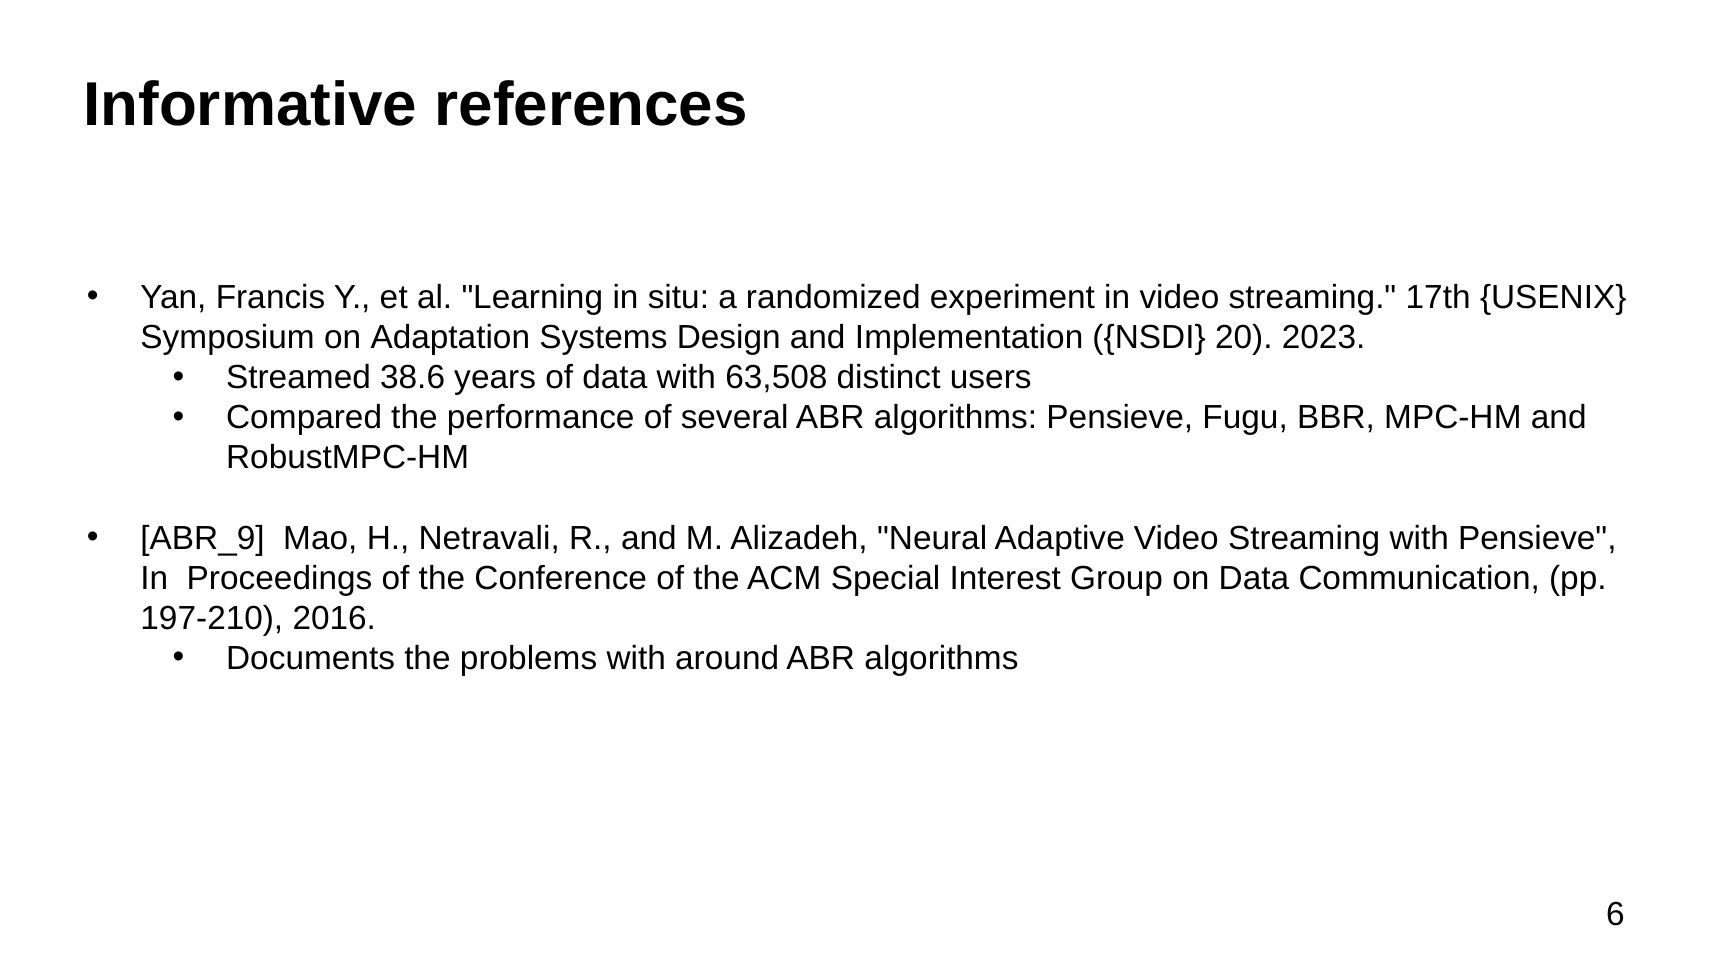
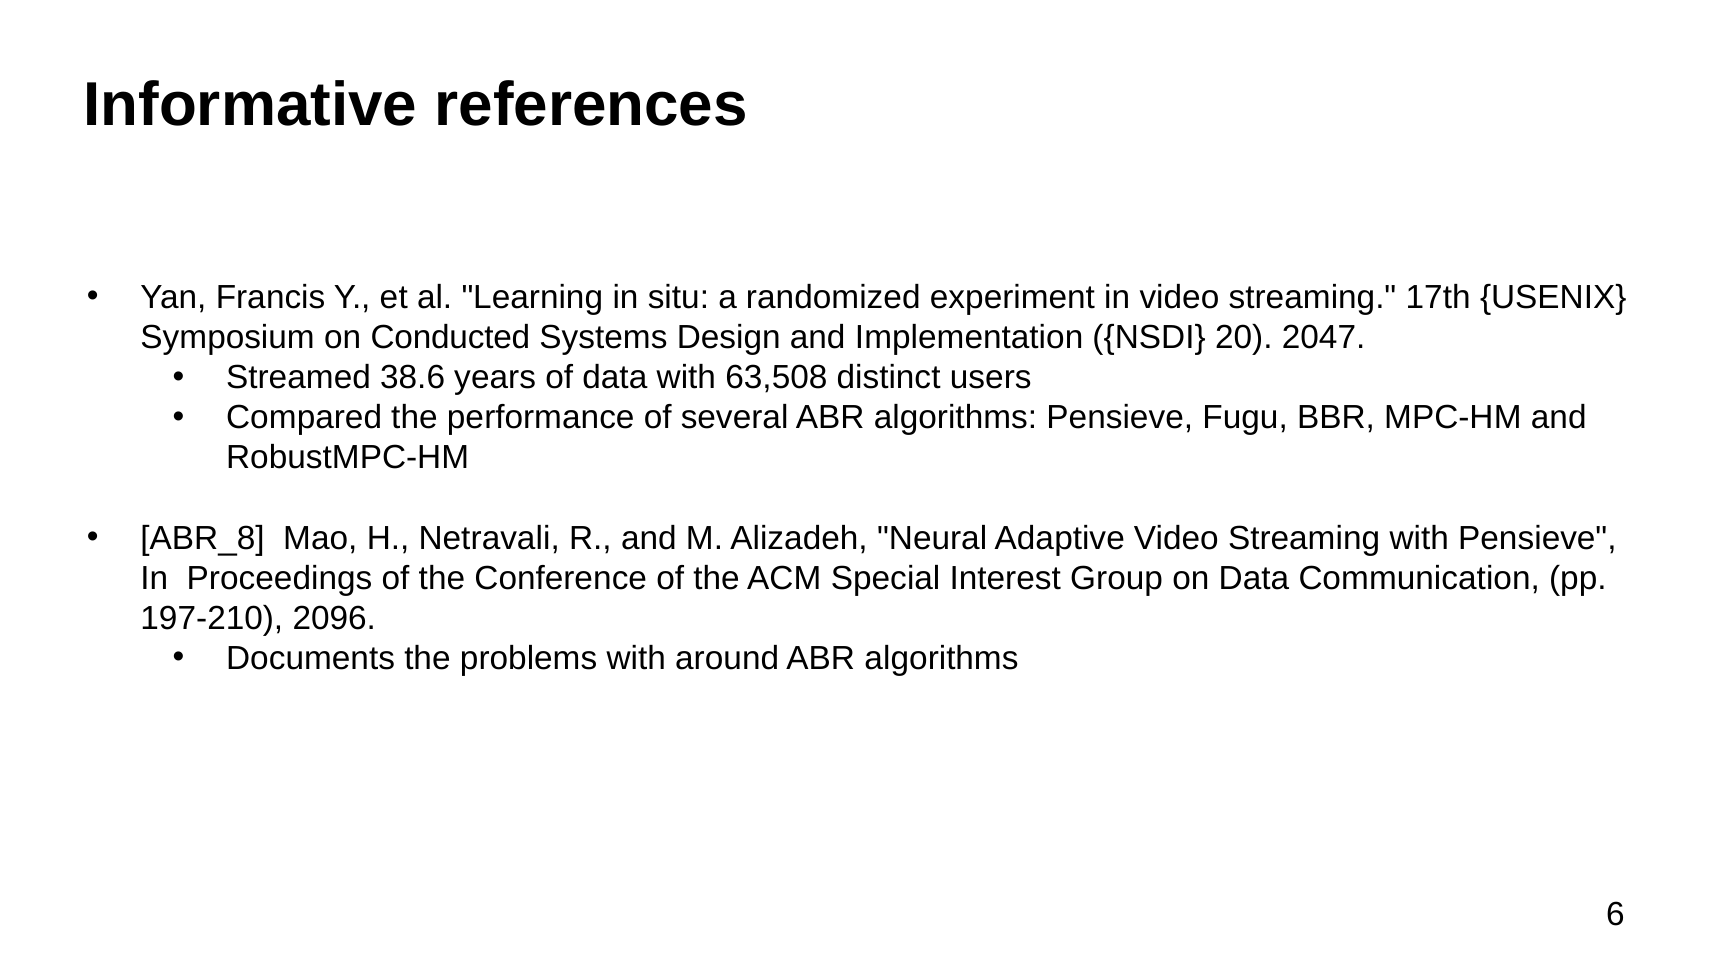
Adaptation: Adaptation -> Conducted (450, 338)
2023: 2023 -> 2047 (1324, 338)
ABR_9: ABR_9 -> ABR_8 (203, 538)
2016: 2016 -> 2096 (334, 618)
